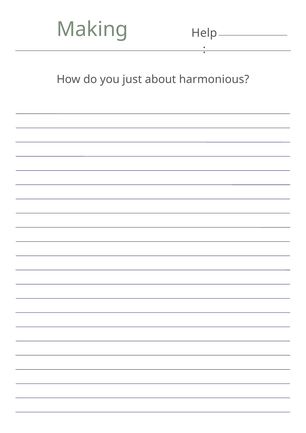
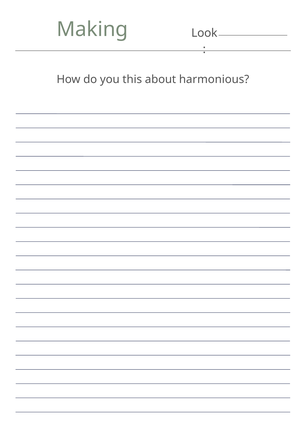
Help: Help -> Look (204, 33)
just: just -> this (132, 79)
